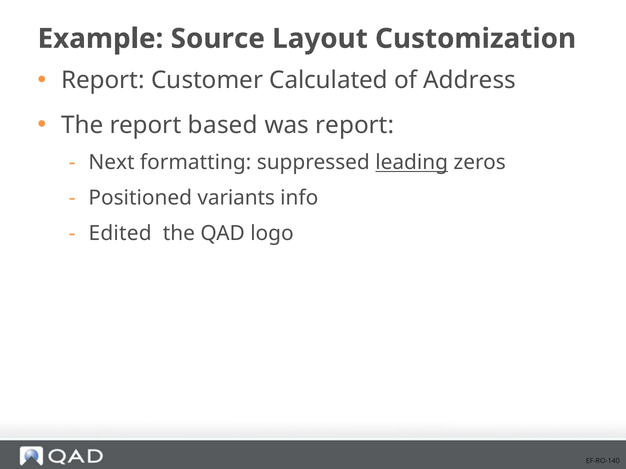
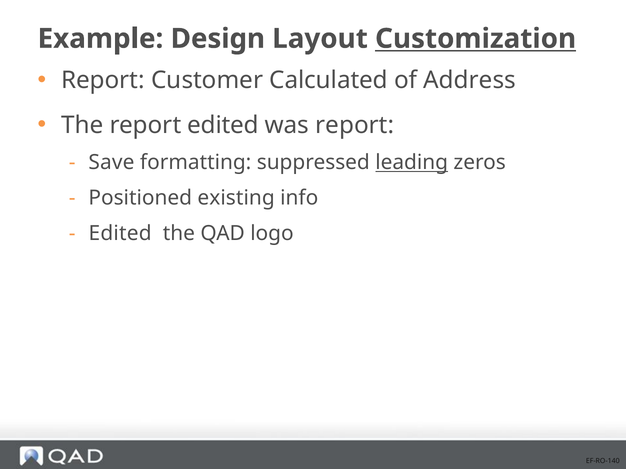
Source: Source -> Design (218, 39)
Customization underline: none -> present (476, 39)
report based: based -> edited (223, 125)
Next: Next -> Save (111, 163)
variants: variants -> existing (236, 198)
